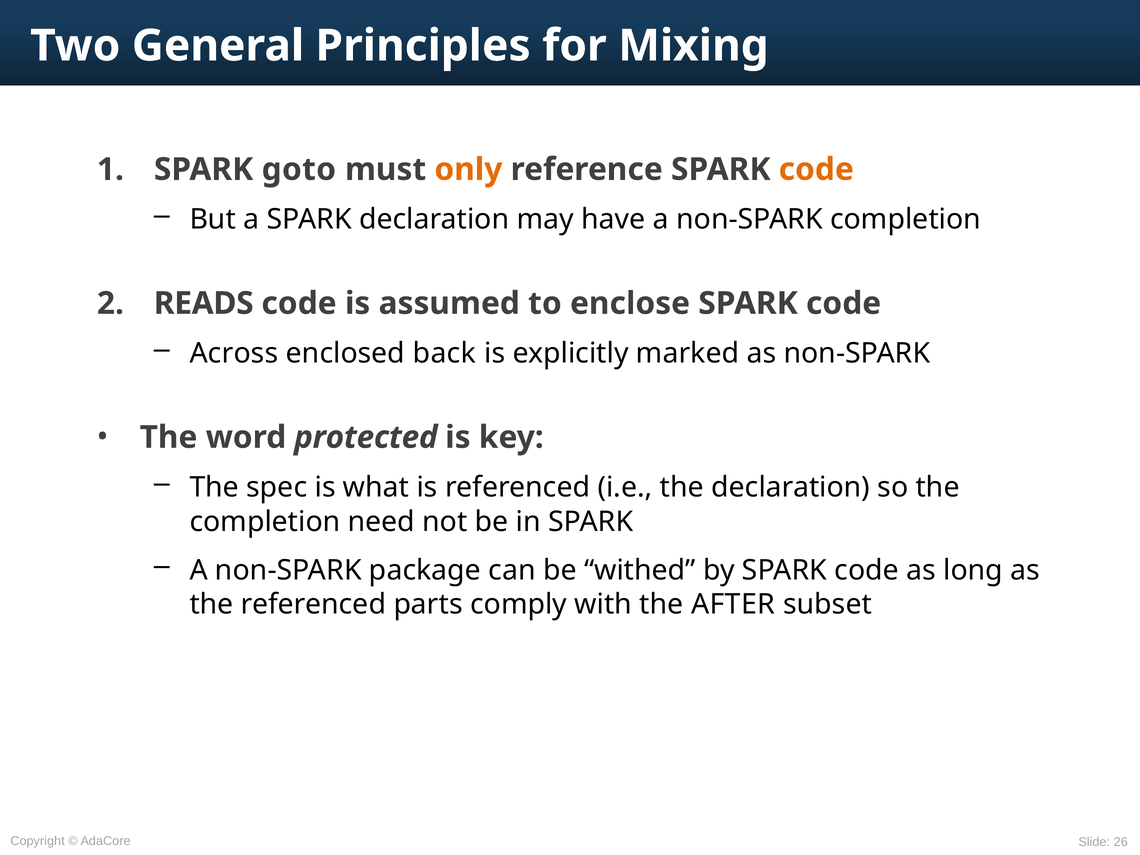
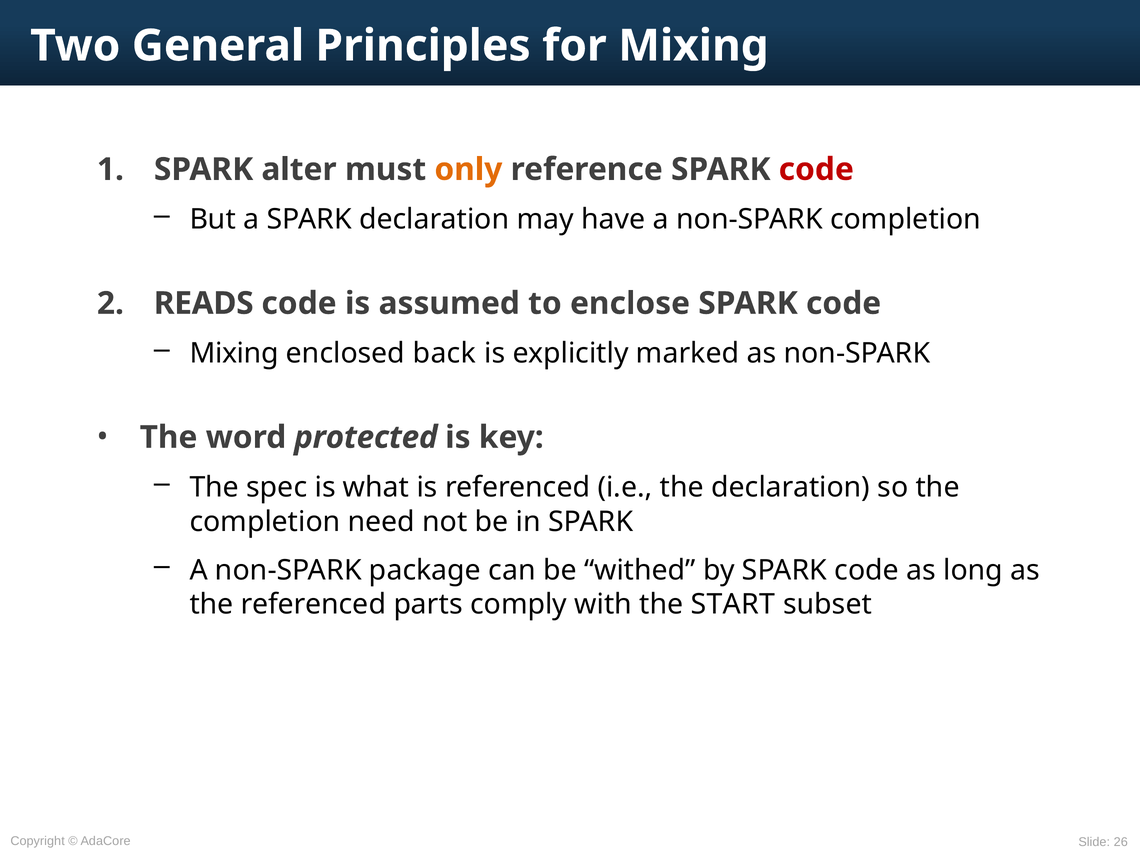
goto: goto -> alter (299, 169)
code colour: orange -> red (816, 169)
Across: Across -> Mixing (234, 354)
AFTER: AFTER -> START (733, 604)
